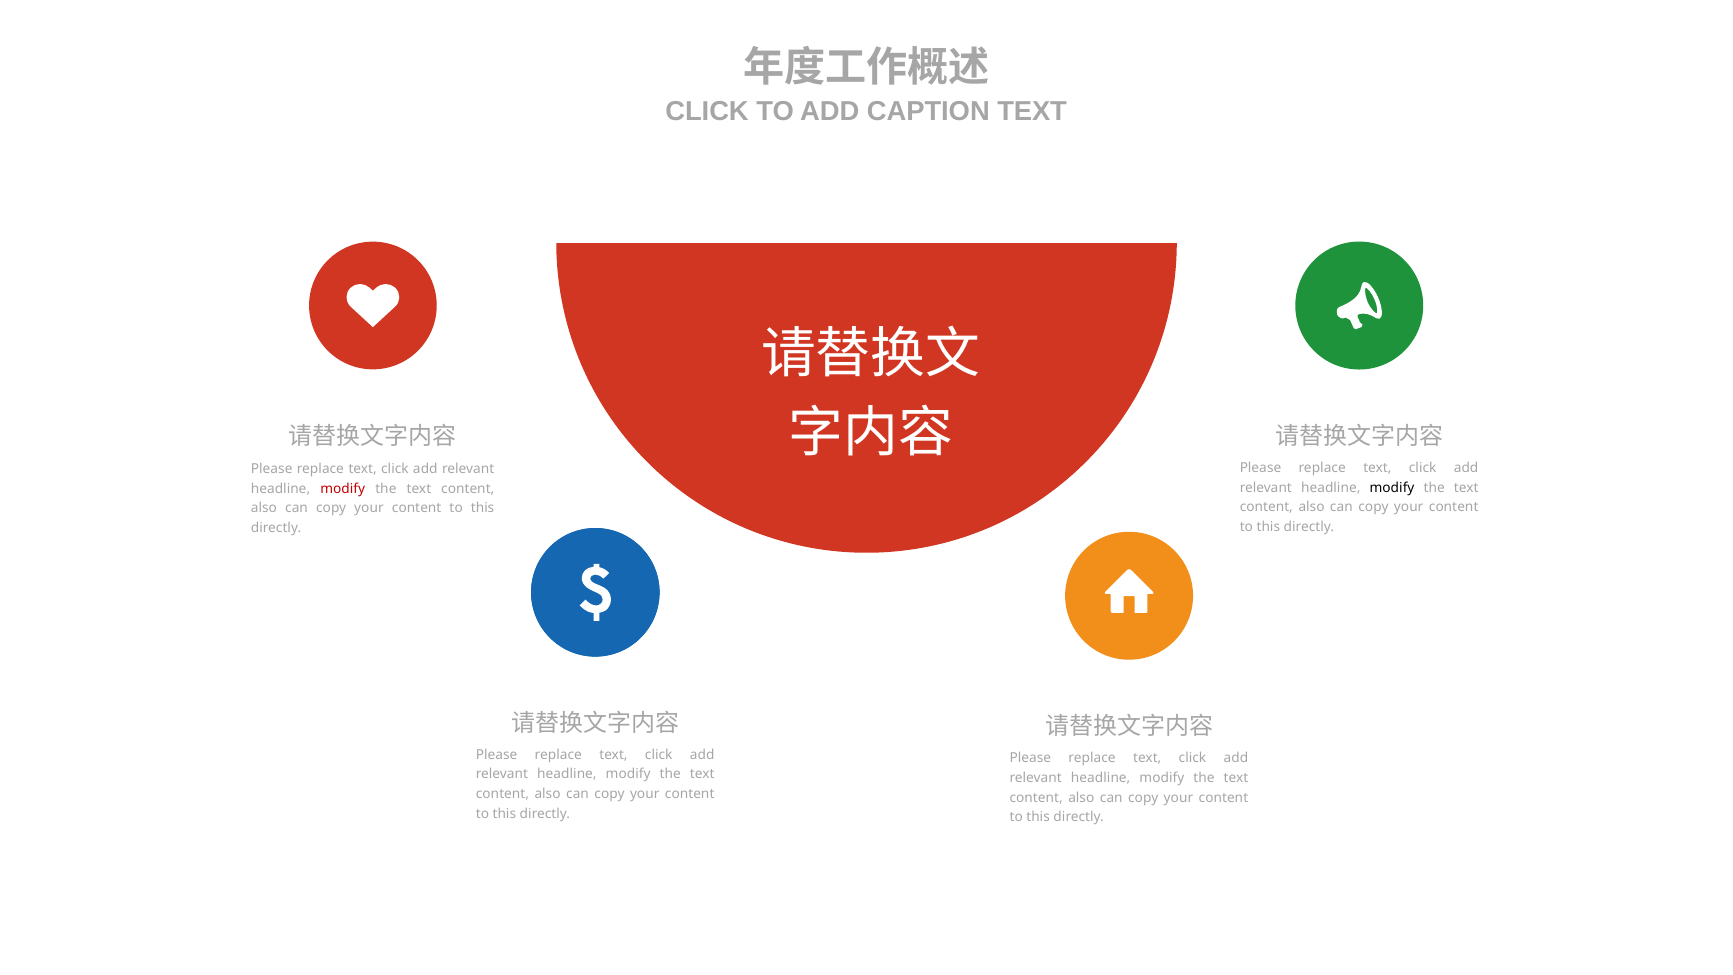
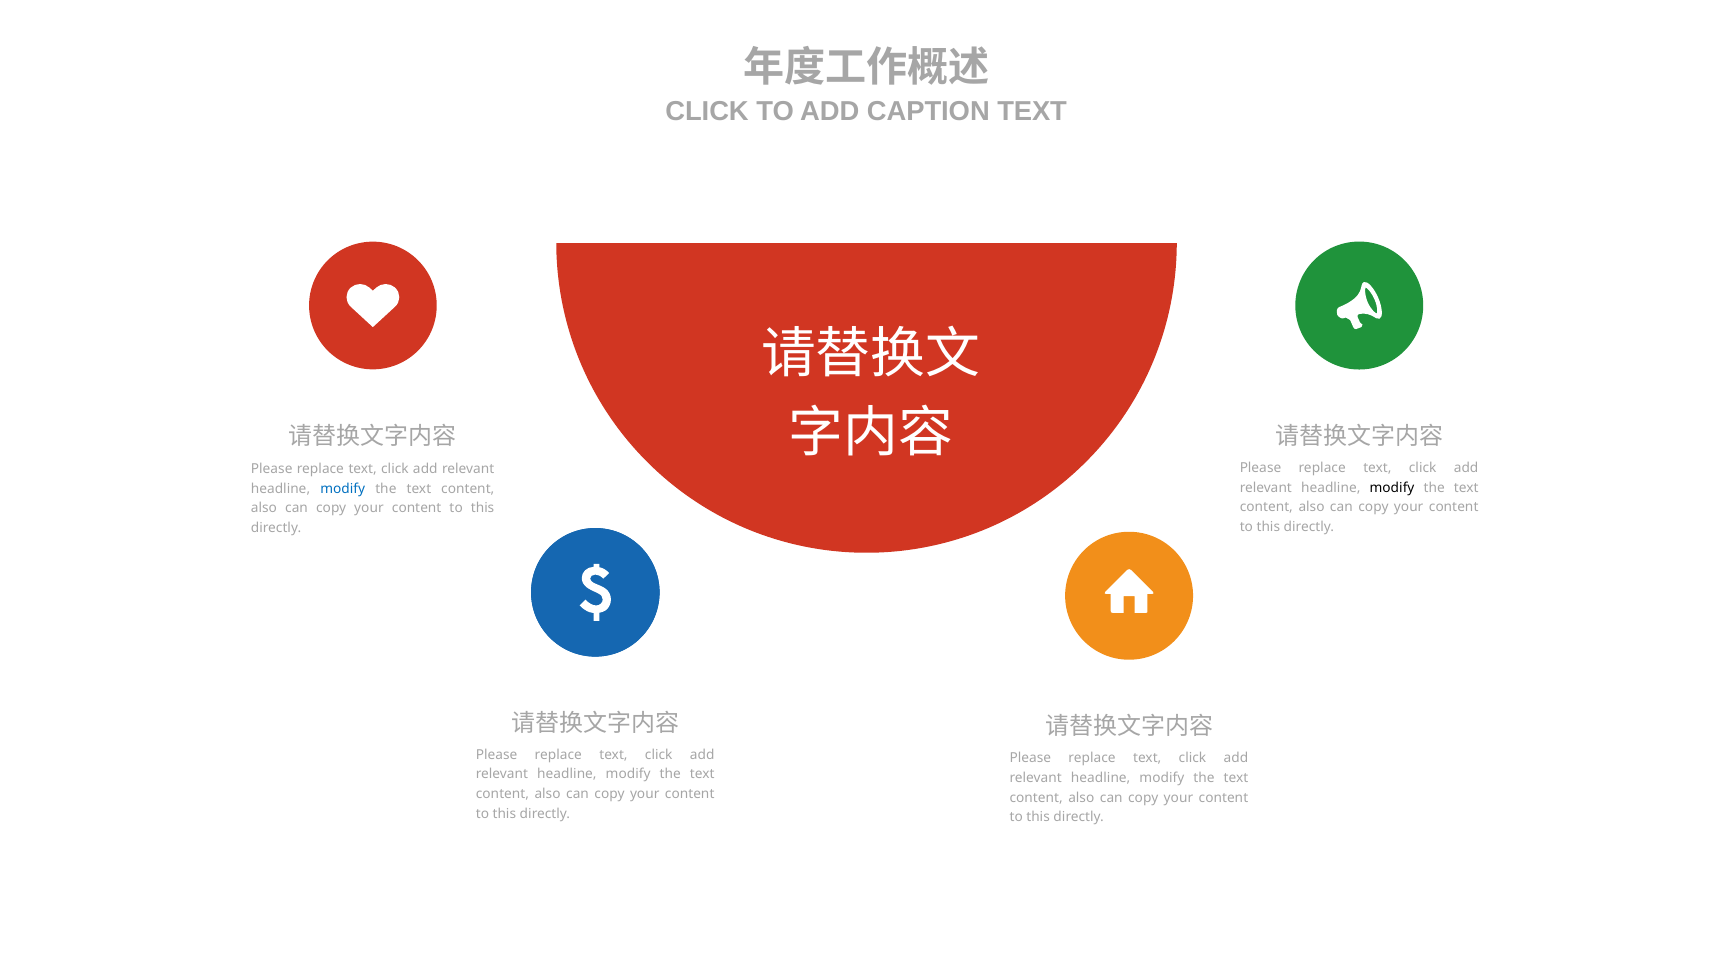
modify colour: red -> blue (343, 488)
